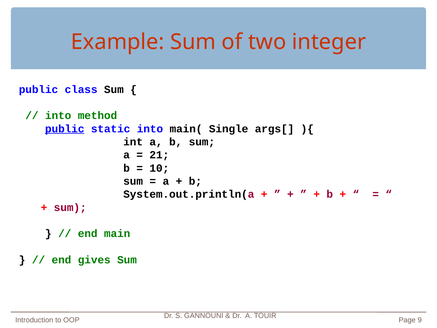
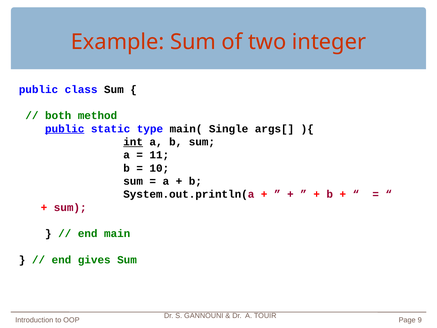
into: into -> both (58, 116)
static into: into -> type (150, 129)
int underline: none -> present (133, 142)
21: 21 -> 11 (159, 155)
